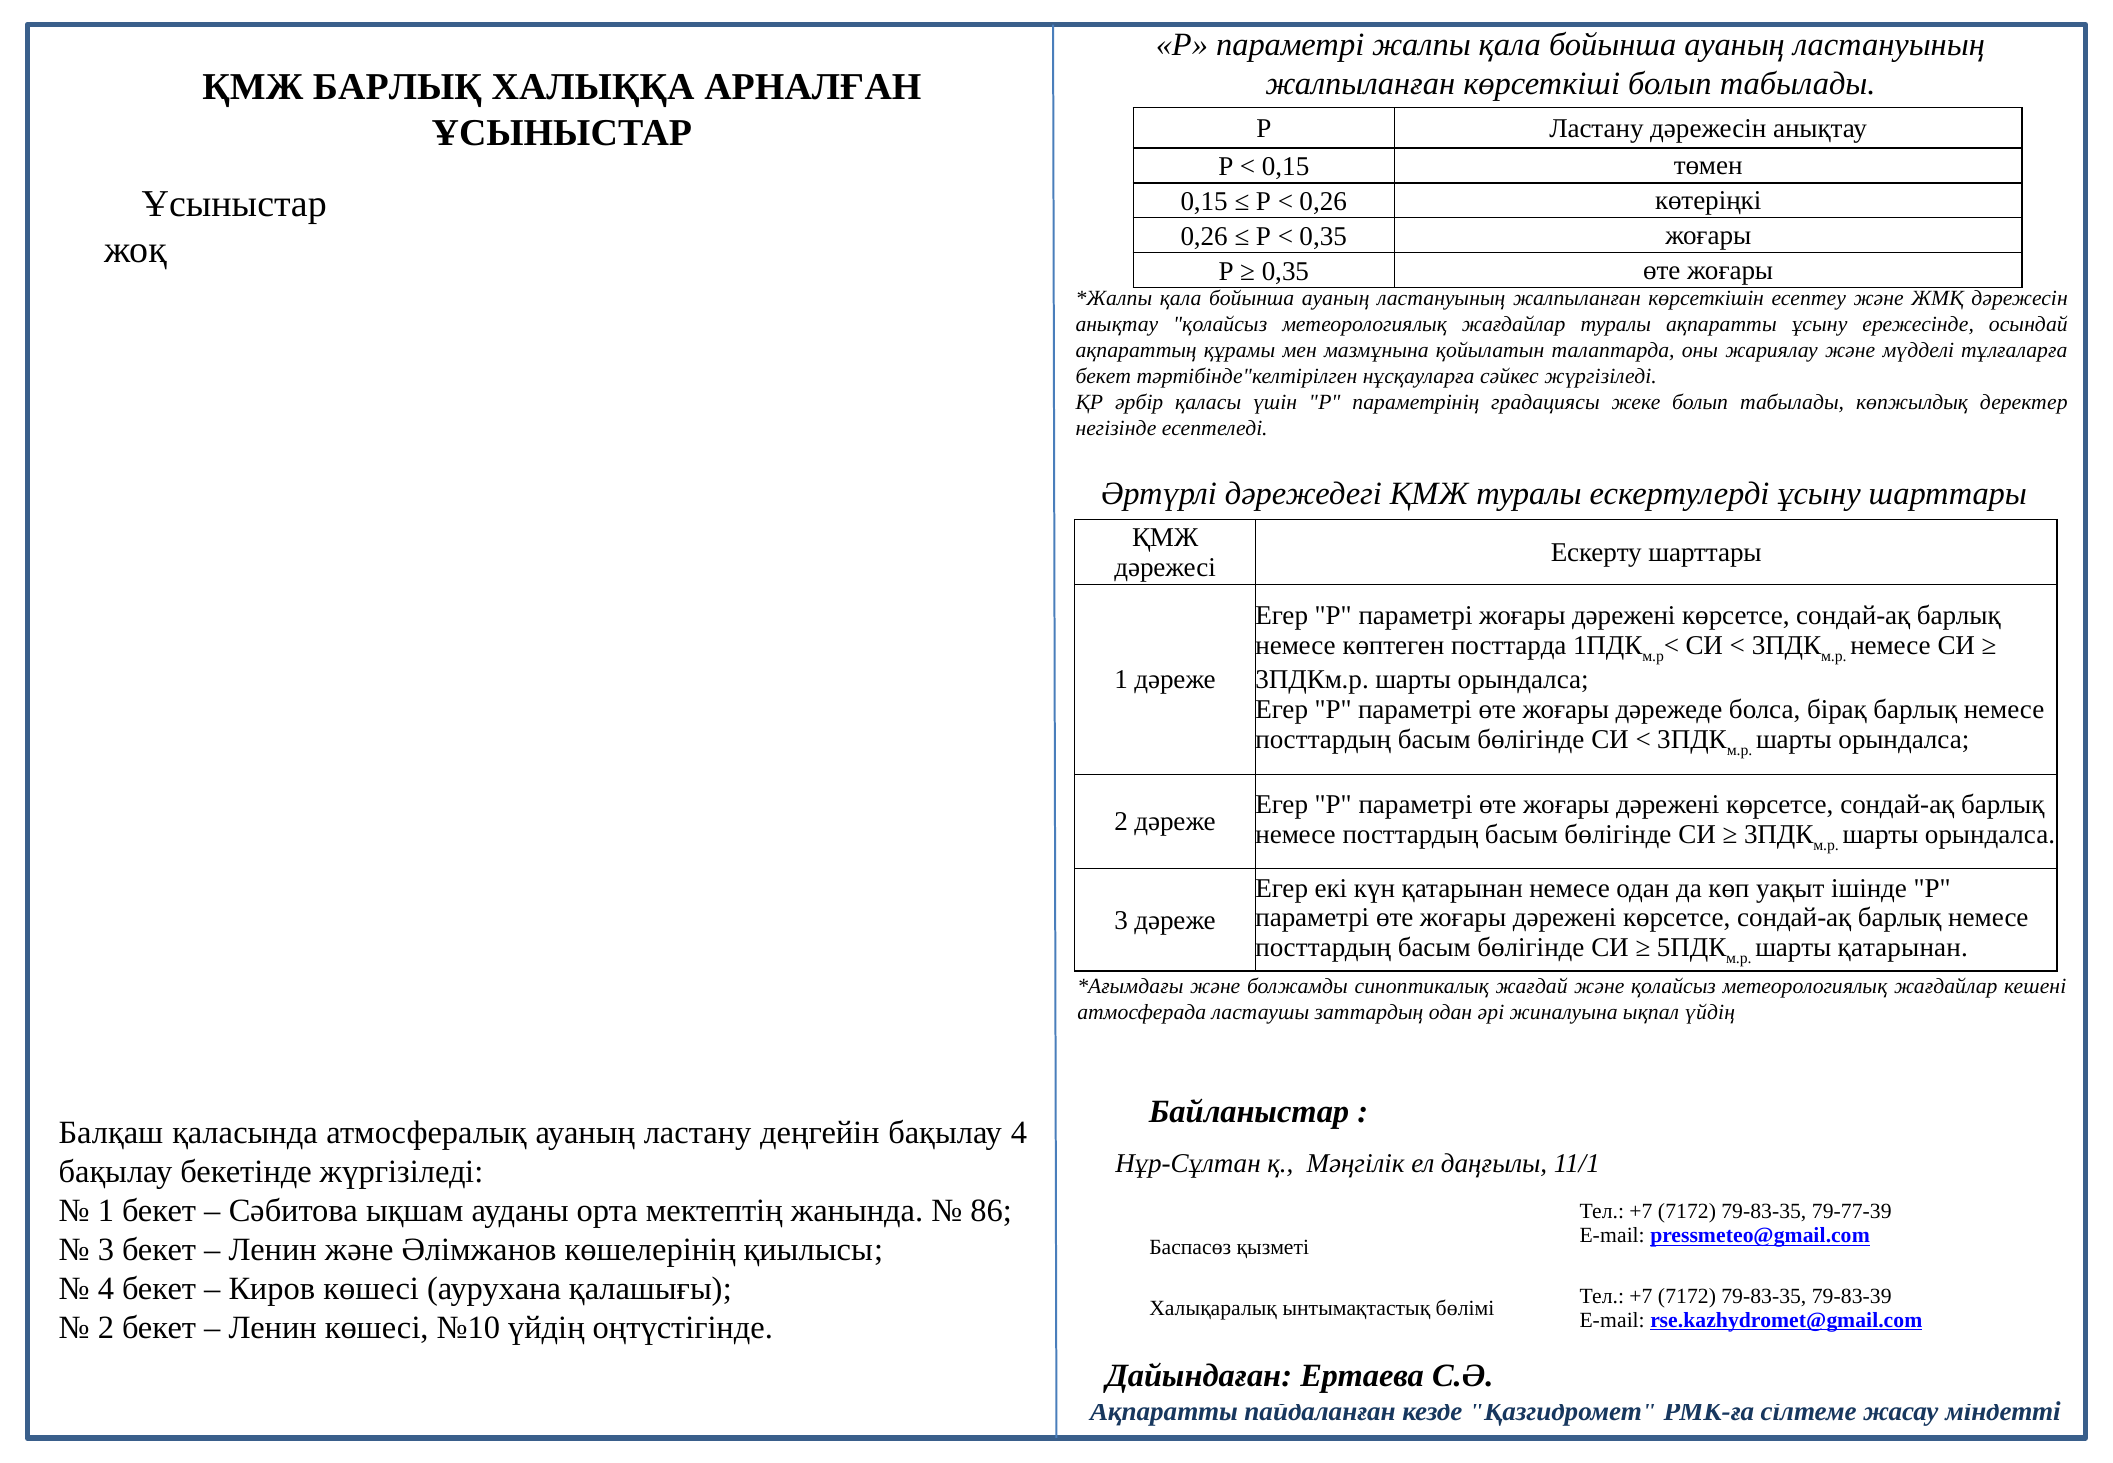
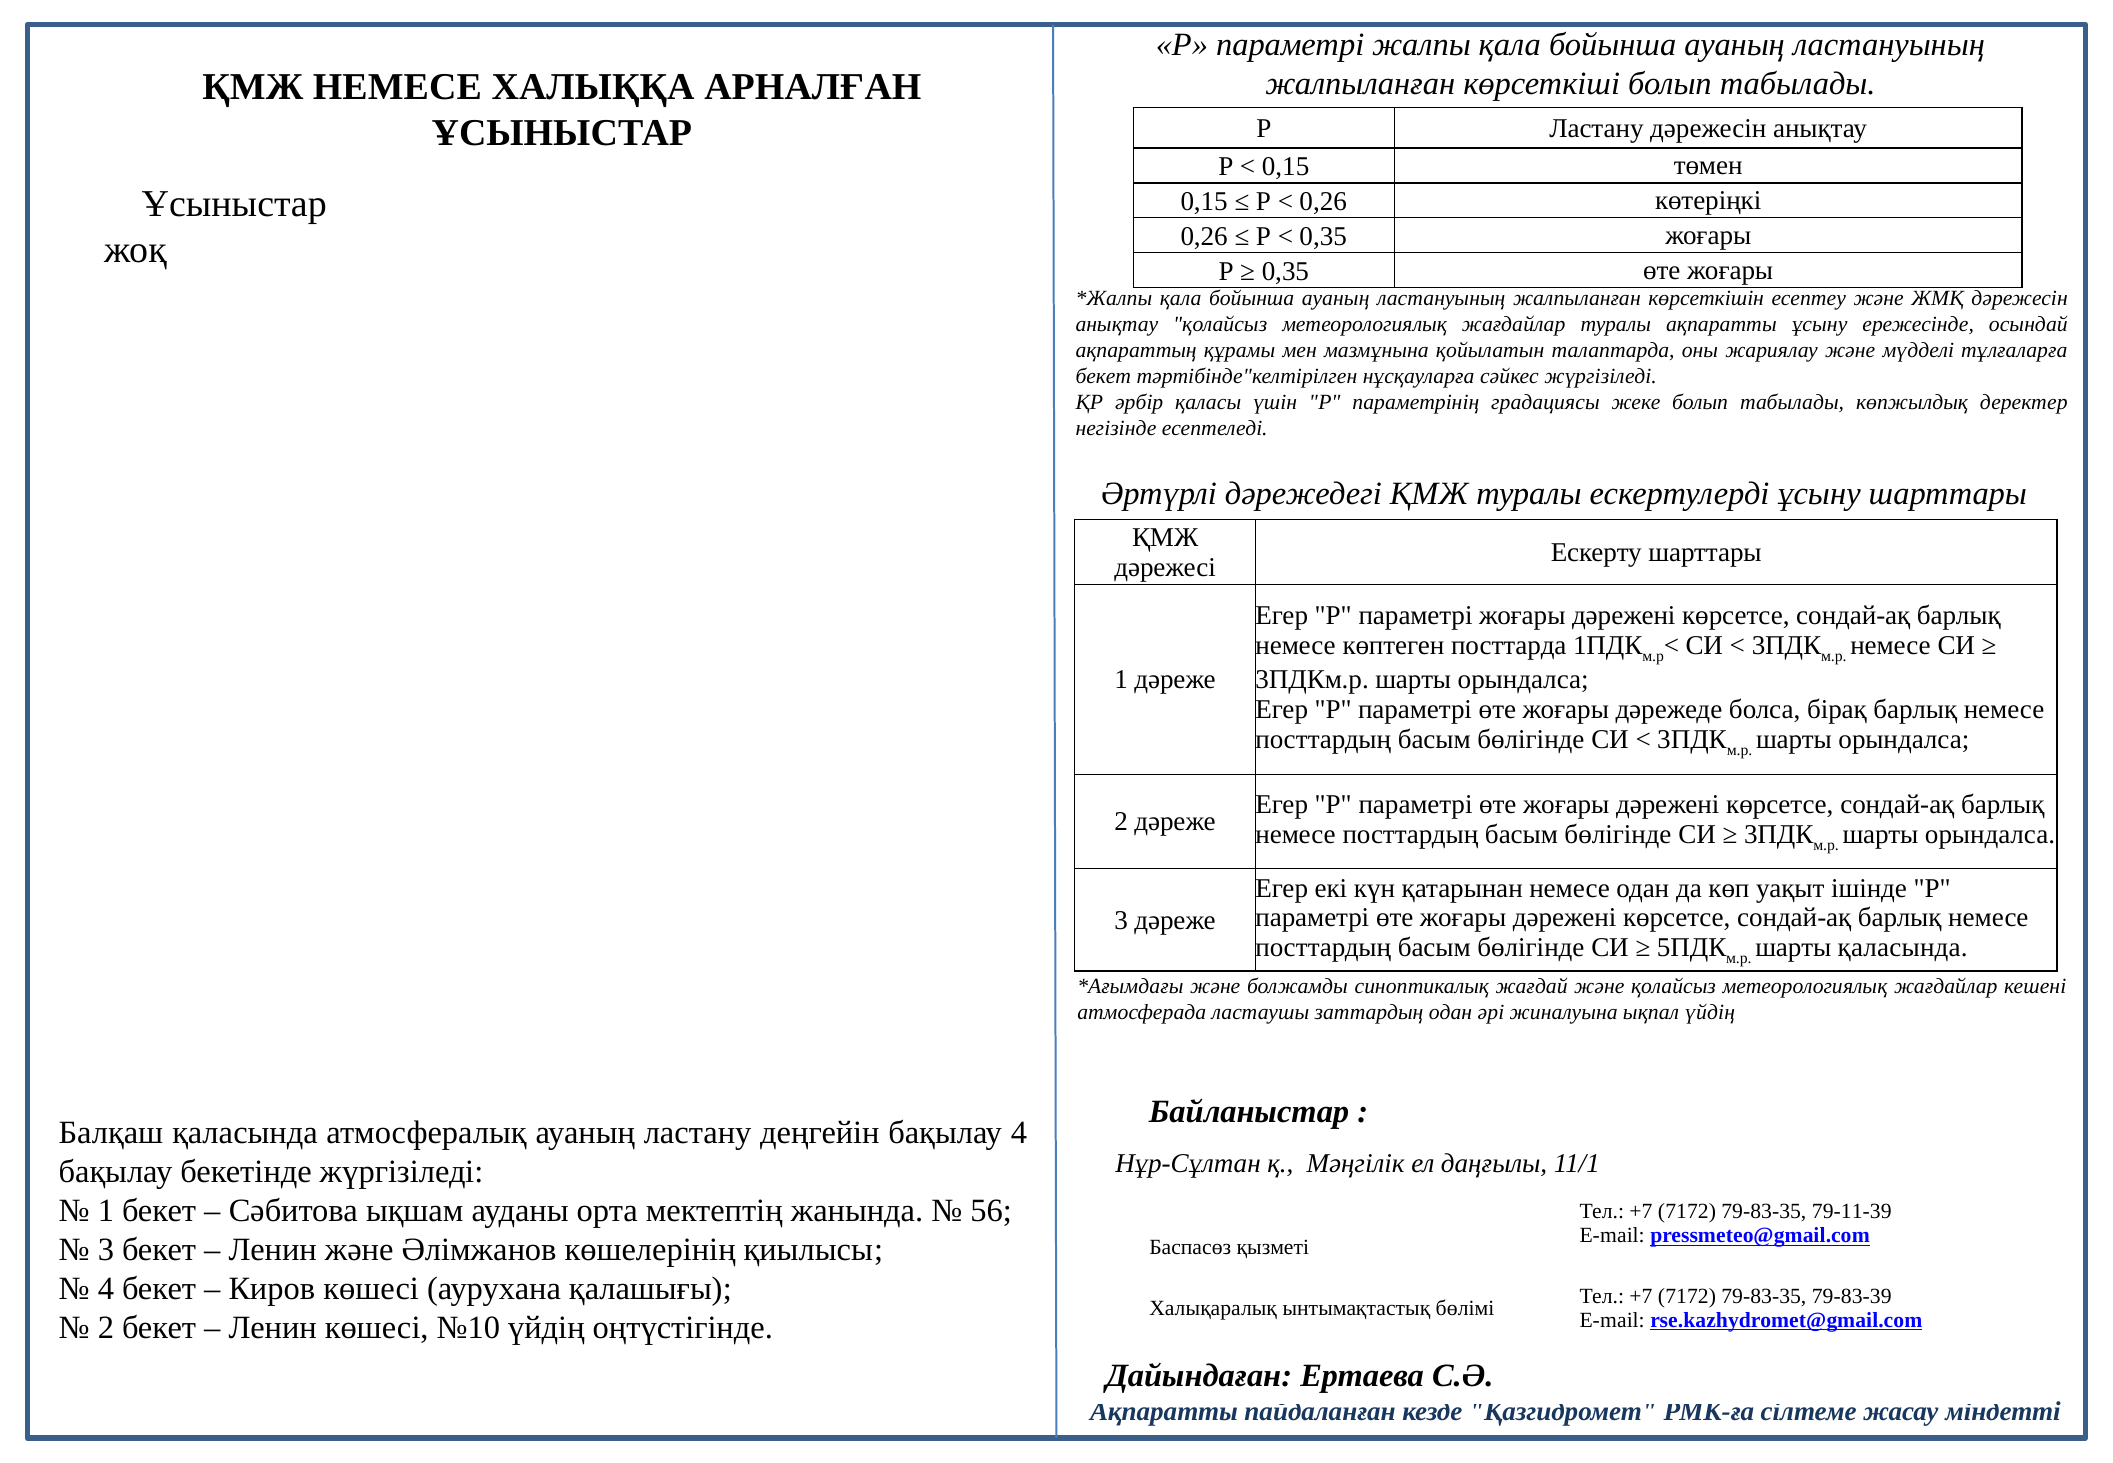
ҚМЖ БАРЛЫҚ: БАРЛЫҚ -> НЕМЕСЕ (397, 87)
шарты қатарынан: қатарынан -> қаласында (1903, 948)
86: 86 -> 56 (991, 1211)
79-77-39: 79-77-39 -> 79-11-39 (1852, 1211)
